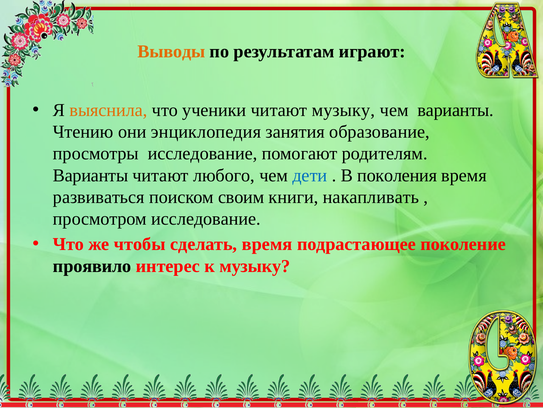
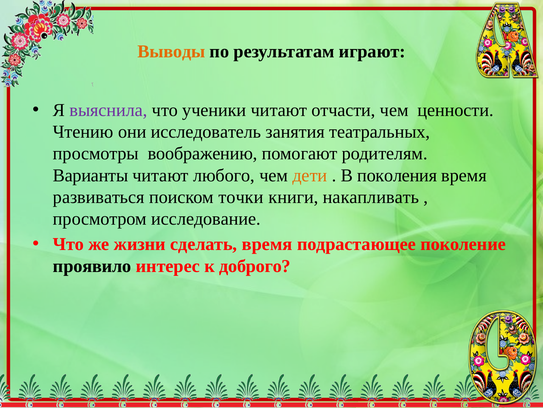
выяснила colour: orange -> purple (108, 110)
читают музыку: музыку -> отчасти (343, 110)
чем варианты: варианты -> ценности (456, 110)
энциклопедия: энциклопедия -> исследователь (206, 132)
образование: образование -> театральных (380, 132)
просмотры исследование: исследование -> воображению (203, 153)
дети colour: blue -> orange (310, 175)
своим: своим -> точки (241, 197)
чтобы: чтобы -> жизни (140, 244)
к музыку: музыку -> доброго (255, 266)
